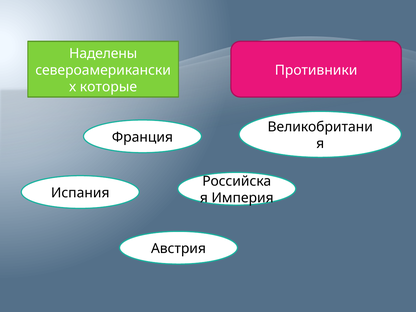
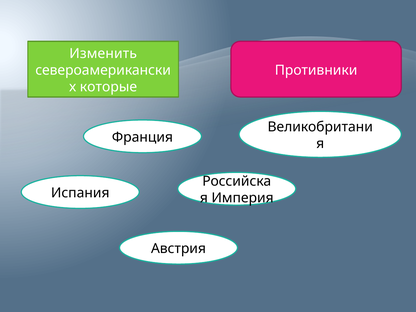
Наделены: Наделены -> Изменить (103, 53)
